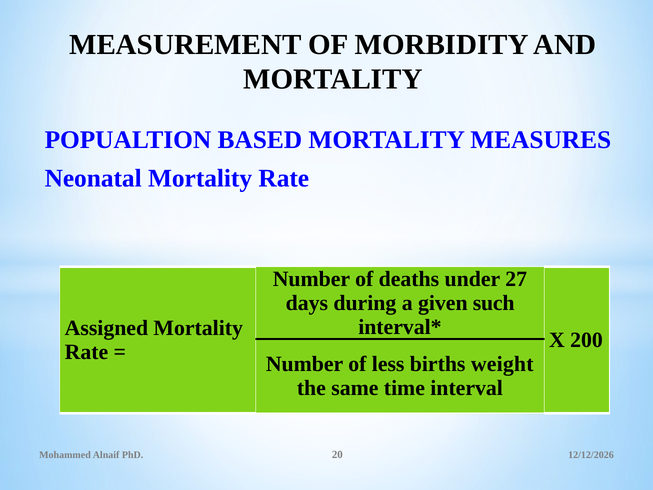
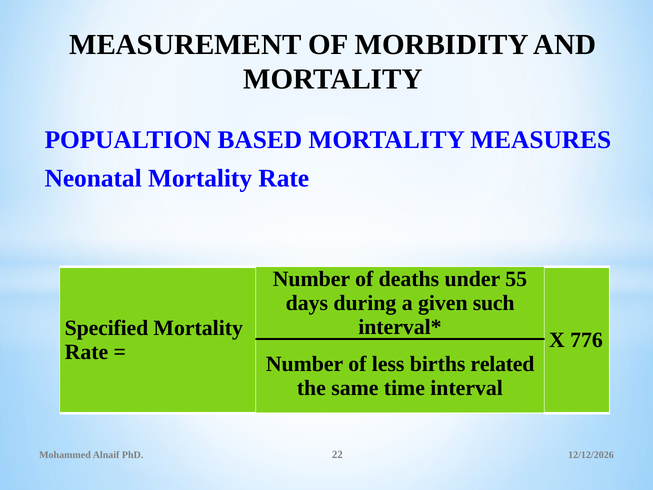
27: 27 -> 55 (516, 279)
Assigned: Assigned -> Specified (106, 328)
200: 200 -> 776 (586, 340)
weight: weight -> related (502, 364)
20: 20 -> 22 (337, 455)
